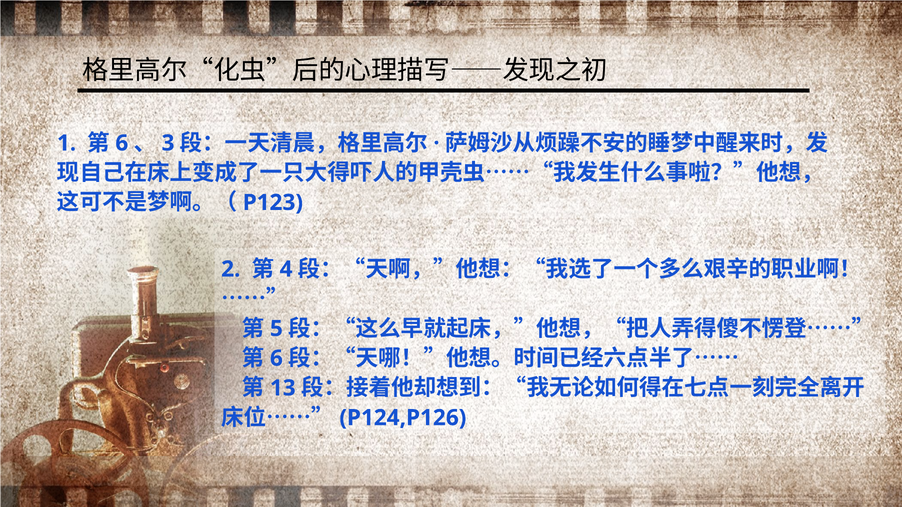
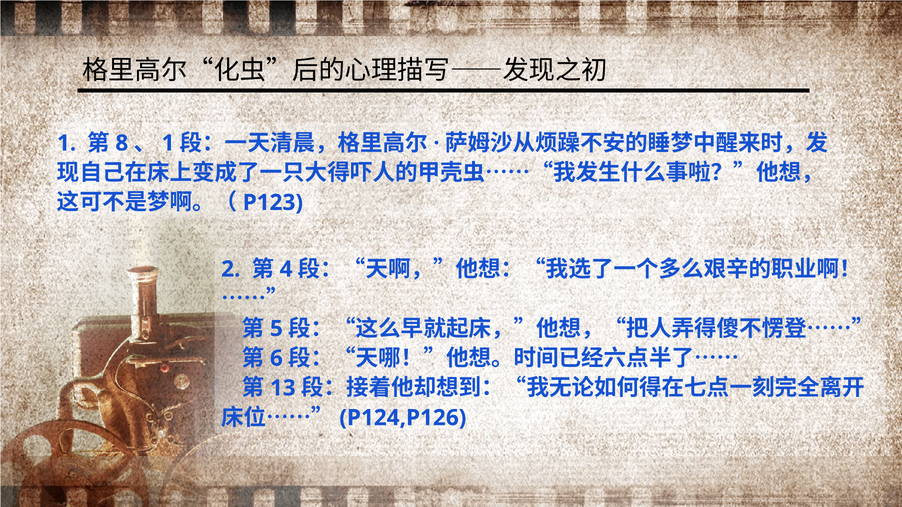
6: 6 -> 8 (122, 143)
3: 3 -> 1 (168, 143)
